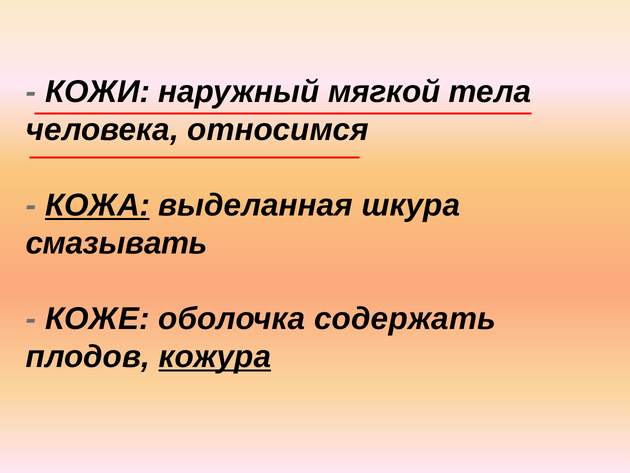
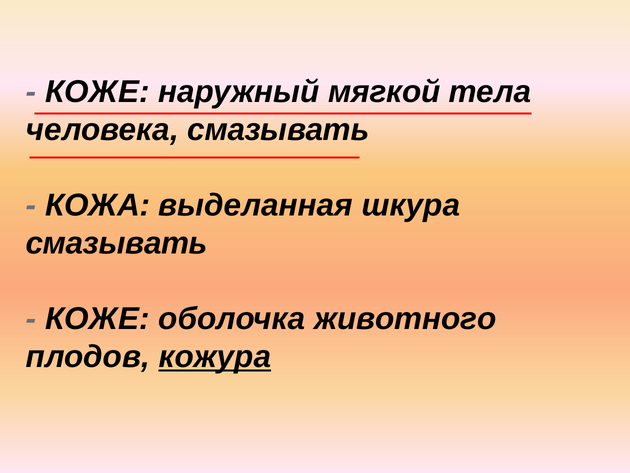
КОЖИ: КОЖИ -> КОЖЕ (97, 92)
человека относимся: относимся -> смазывать (278, 130)
КОЖА underline: present -> none (98, 205)
содержать: содержать -> животного (405, 319)
